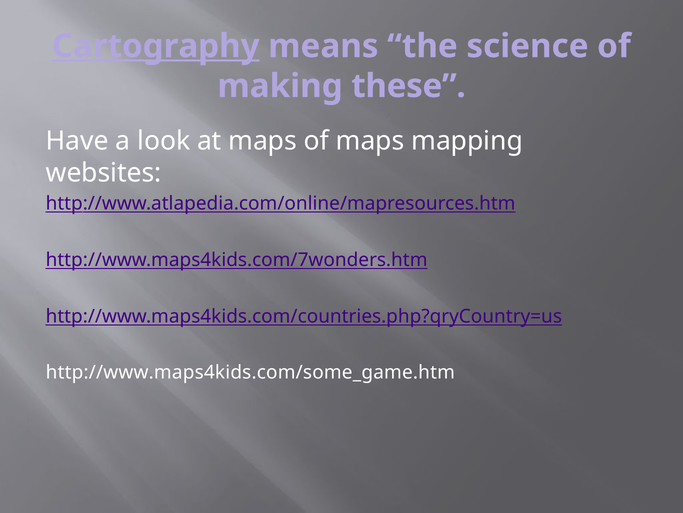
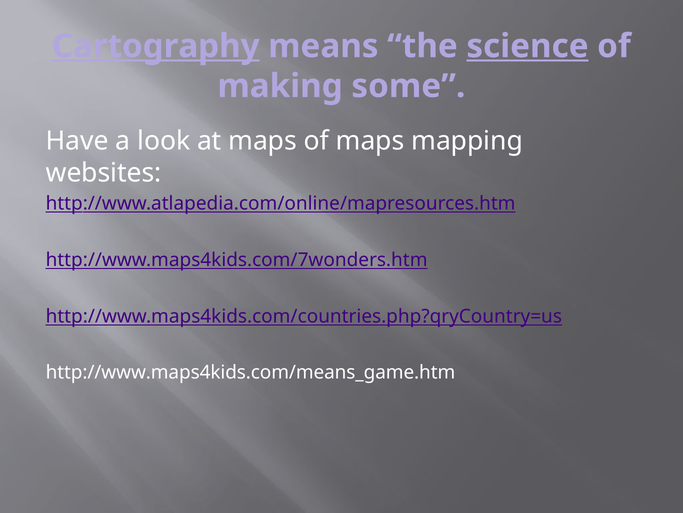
science underline: none -> present (527, 46)
these: these -> some (408, 86)
http://www.maps4kids.com/some_game.htm: http://www.maps4kids.com/some_game.htm -> http://www.maps4kids.com/means_game.htm (250, 372)
